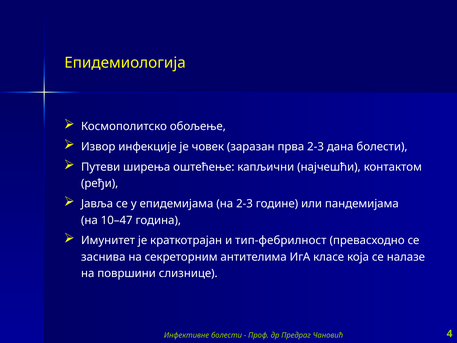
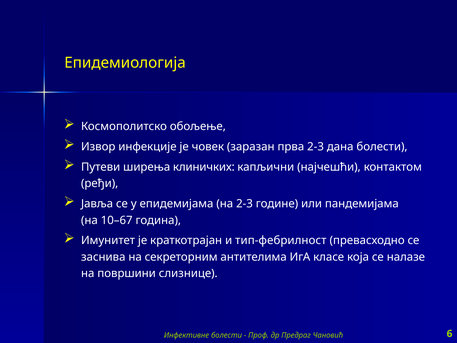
оштећење: оштећење -> клиничких (204, 167)
10–47: 10–47 -> 10–67 (117, 220)
4: 4 -> 6 (450, 333)
